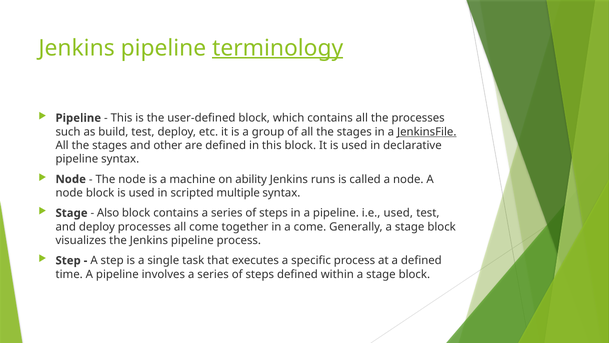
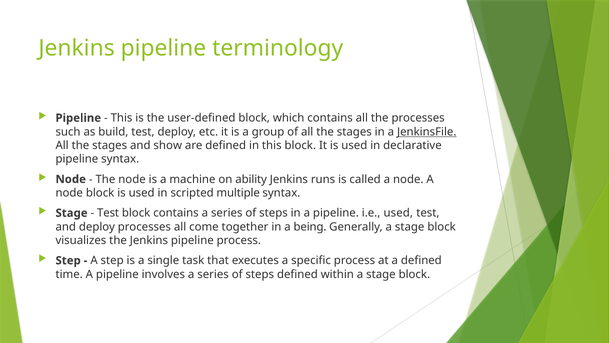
terminology underline: present -> none (278, 48)
other: other -> show (168, 145)
Also: Also -> Test (108, 213)
a come: come -> being (310, 226)
